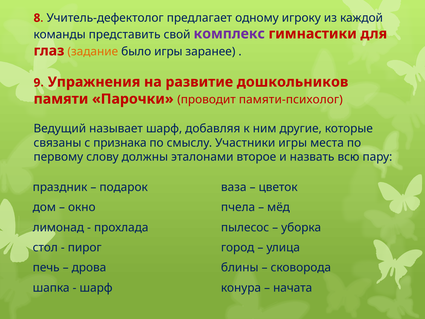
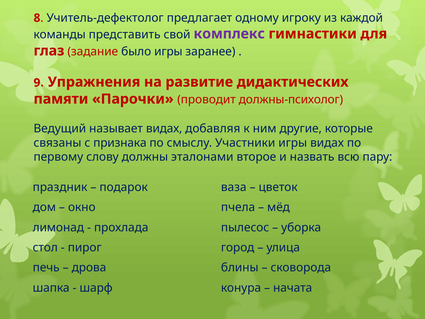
задание colour: orange -> red (93, 52)
дошкольников: дошкольников -> дидактических (293, 82)
памяти-психолог: памяти-психолог -> должны-психолог (291, 100)
называет шарф: шарф -> видах (164, 128)
игры места: места -> видах (327, 143)
